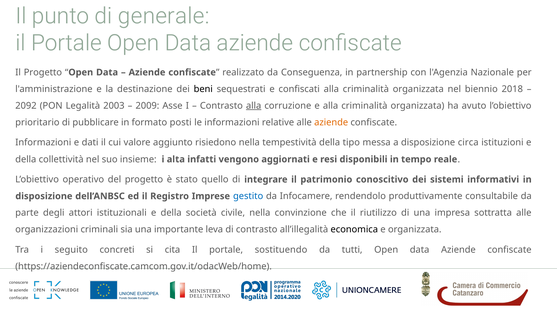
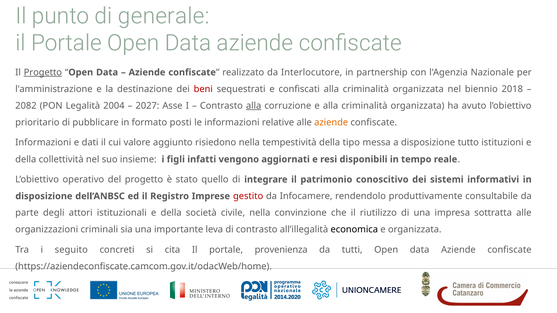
Progetto underline: none -> present (43, 72)
Conseguenza: Conseguenza -> Interlocutore (312, 72)
beni colour: black -> red (203, 89)
2092: 2092 -> 2082 (26, 106)
2003: 2003 -> 2004 (114, 106)
2009: 2009 -> 2027 (147, 106)
circa: circa -> tutto (468, 143)
alta: alta -> figli (176, 159)
gestito colour: blue -> red (248, 196)
sostituendo: sostituendo -> provenienza (281, 250)
